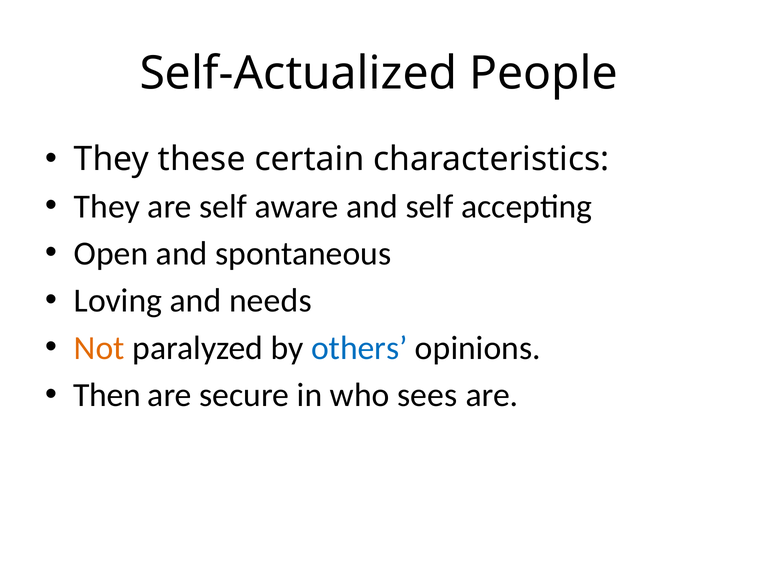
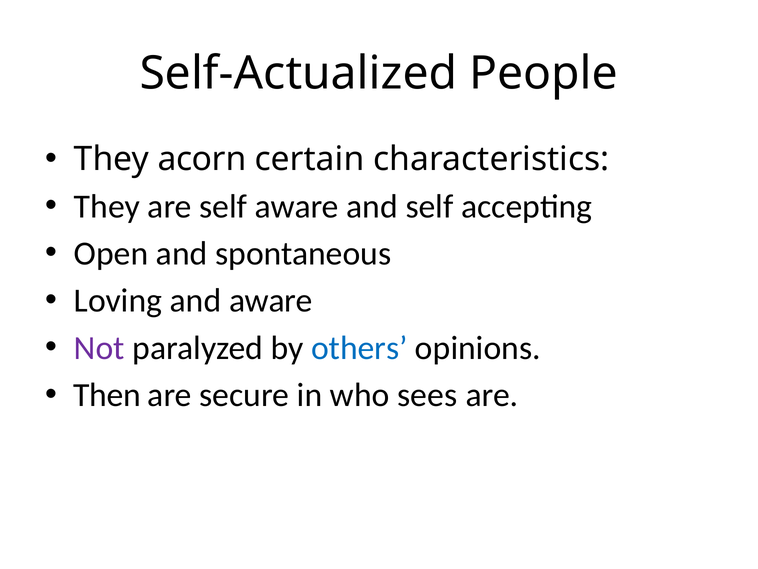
these: these -> acorn (202, 159)
and needs: needs -> aware (271, 301)
Not colour: orange -> purple (99, 348)
